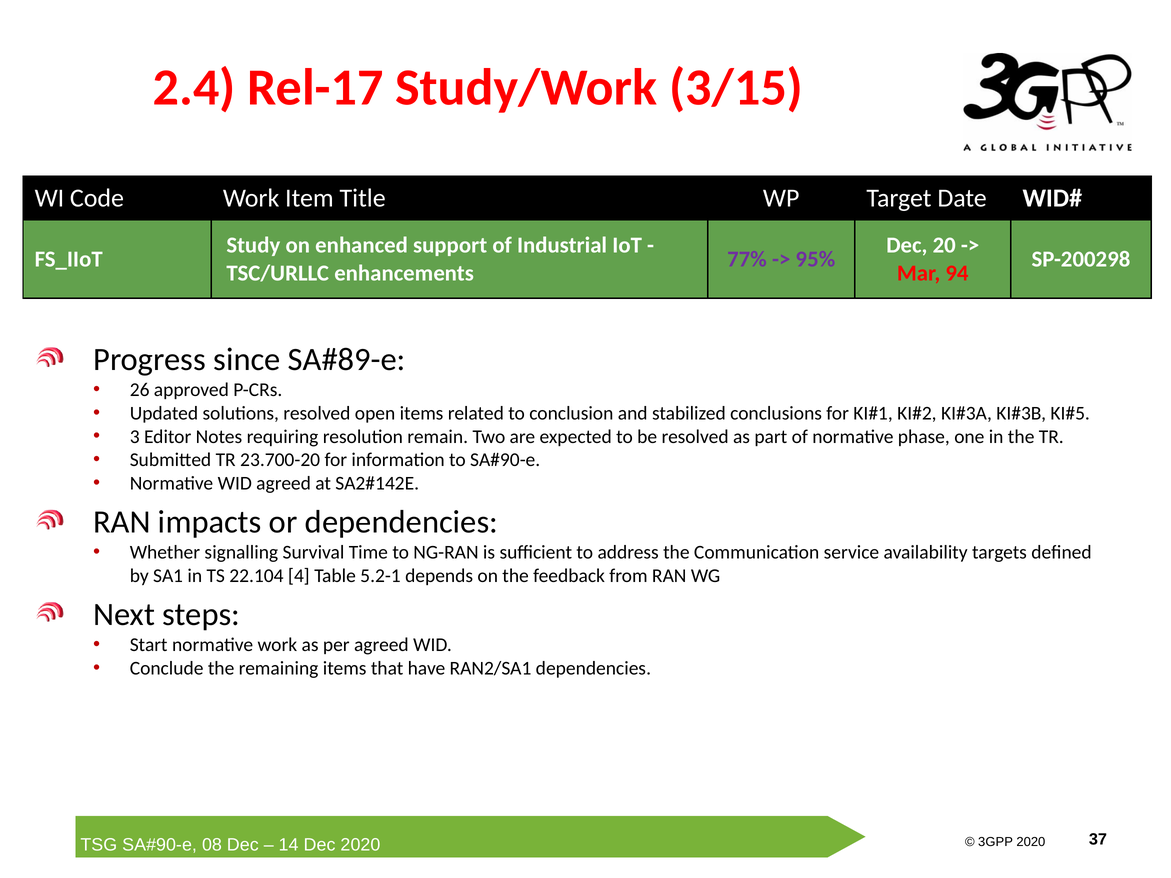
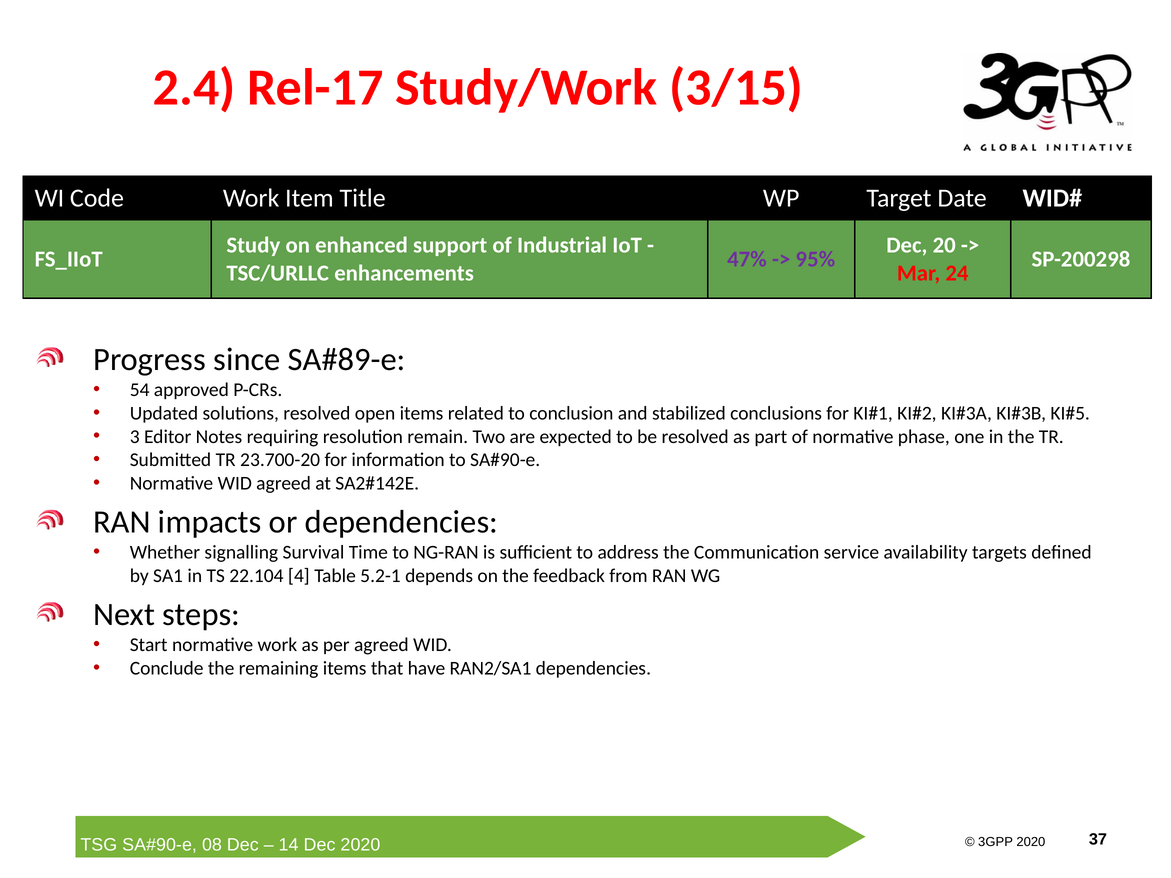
77%: 77% -> 47% (747, 259)
94: 94 -> 24 (957, 273)
26: 26 -> 54 (140, 390)
